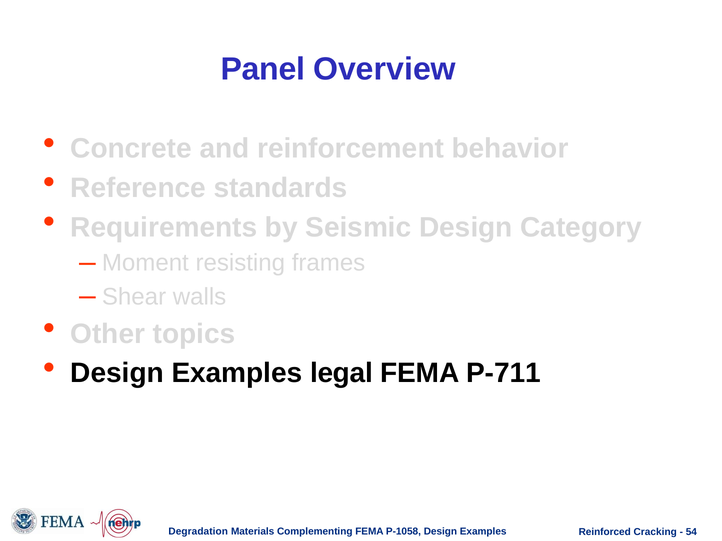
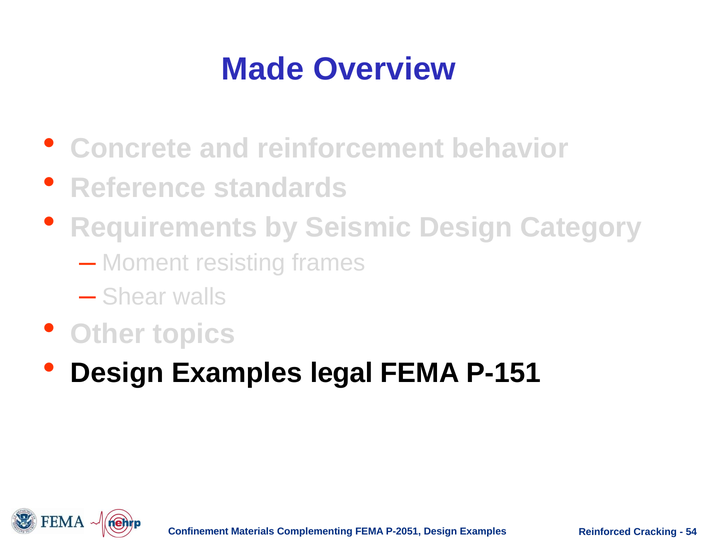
Panel: Panel -> Made (263, 69)
P-711: P-711 -> P-151 (504, 374)
Degradation: Degradation -> Confinement (198, 532)
P-1058: P-1058 -> P-2051 (403, 532)
